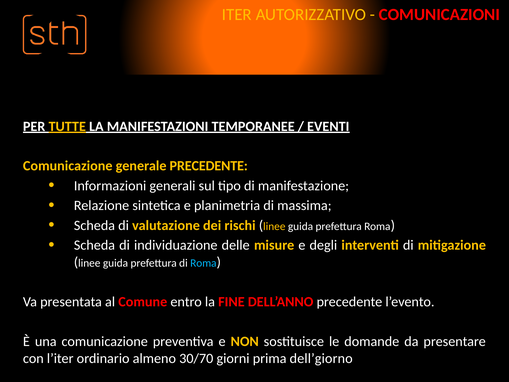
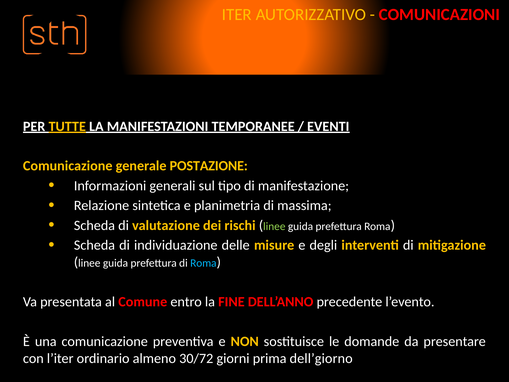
generale PRECEDENTE: PRECEDENTE -> POSTAZIONE (209, 166)
linee colour: yellow -> light green (274, 226)
30/70: 30/70 -> 30/72 (196, 358)
